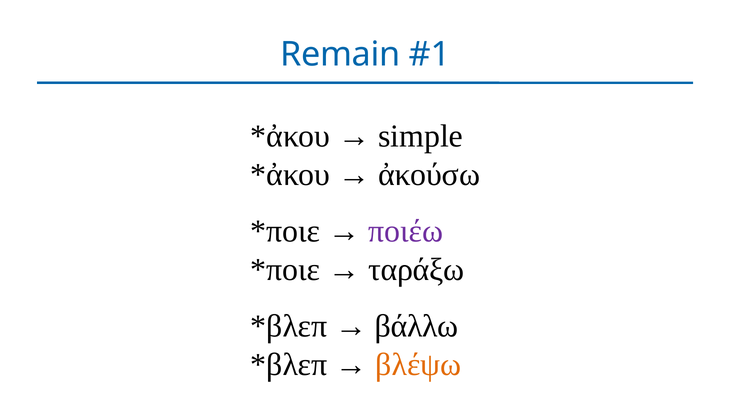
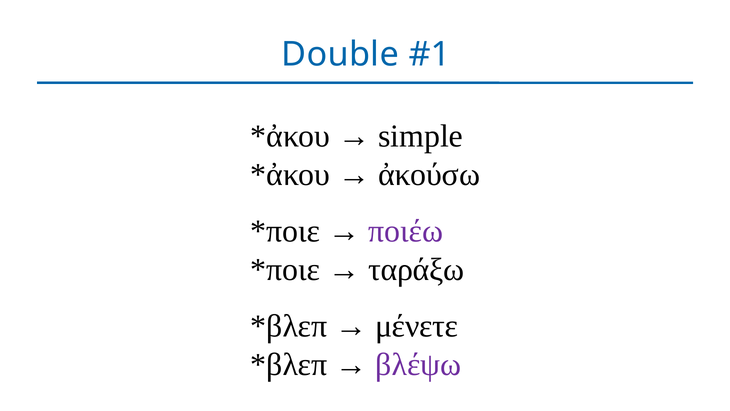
Remain: Remain -> Double (340, 54)
βάλλω: βάλλω -> μένετε (417, 326)
βλέψω colour: orange -> purple (418, 364)
